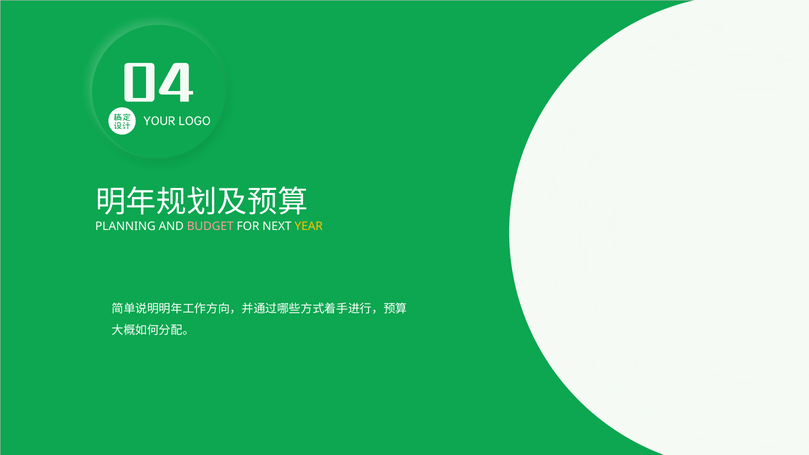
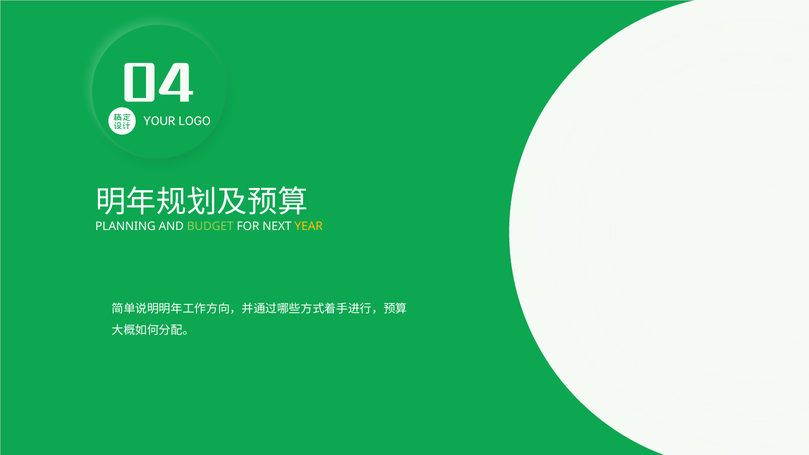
BUDGET colour: pink -> light green (210, 226)
